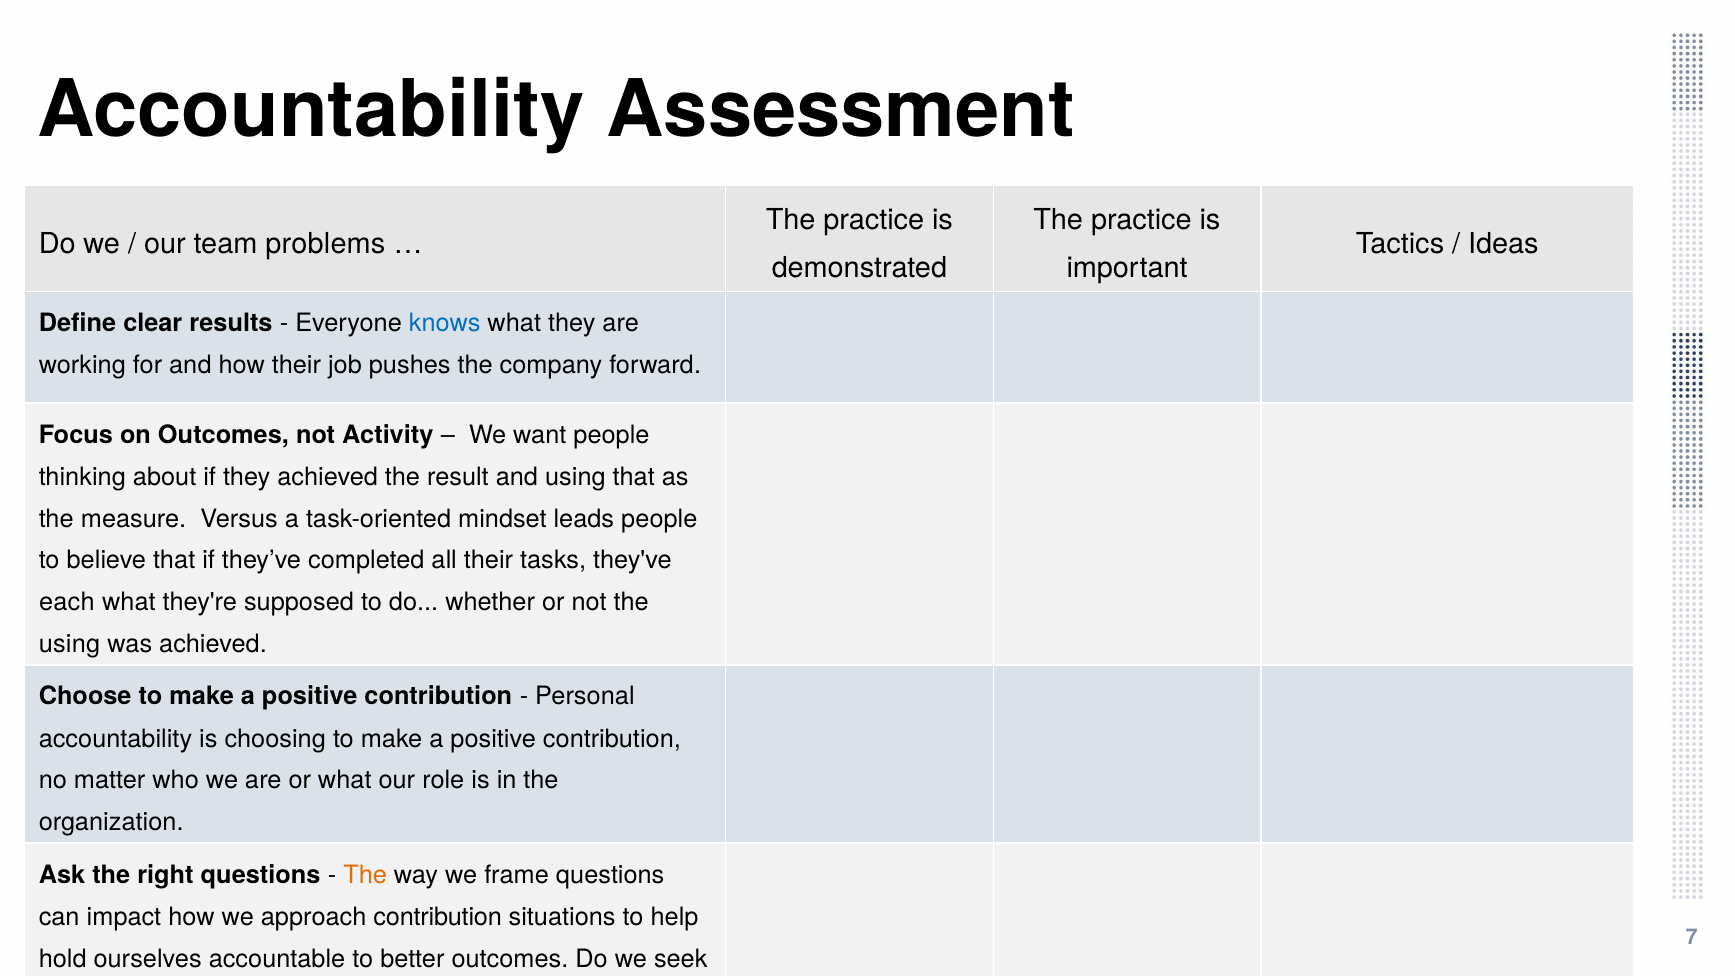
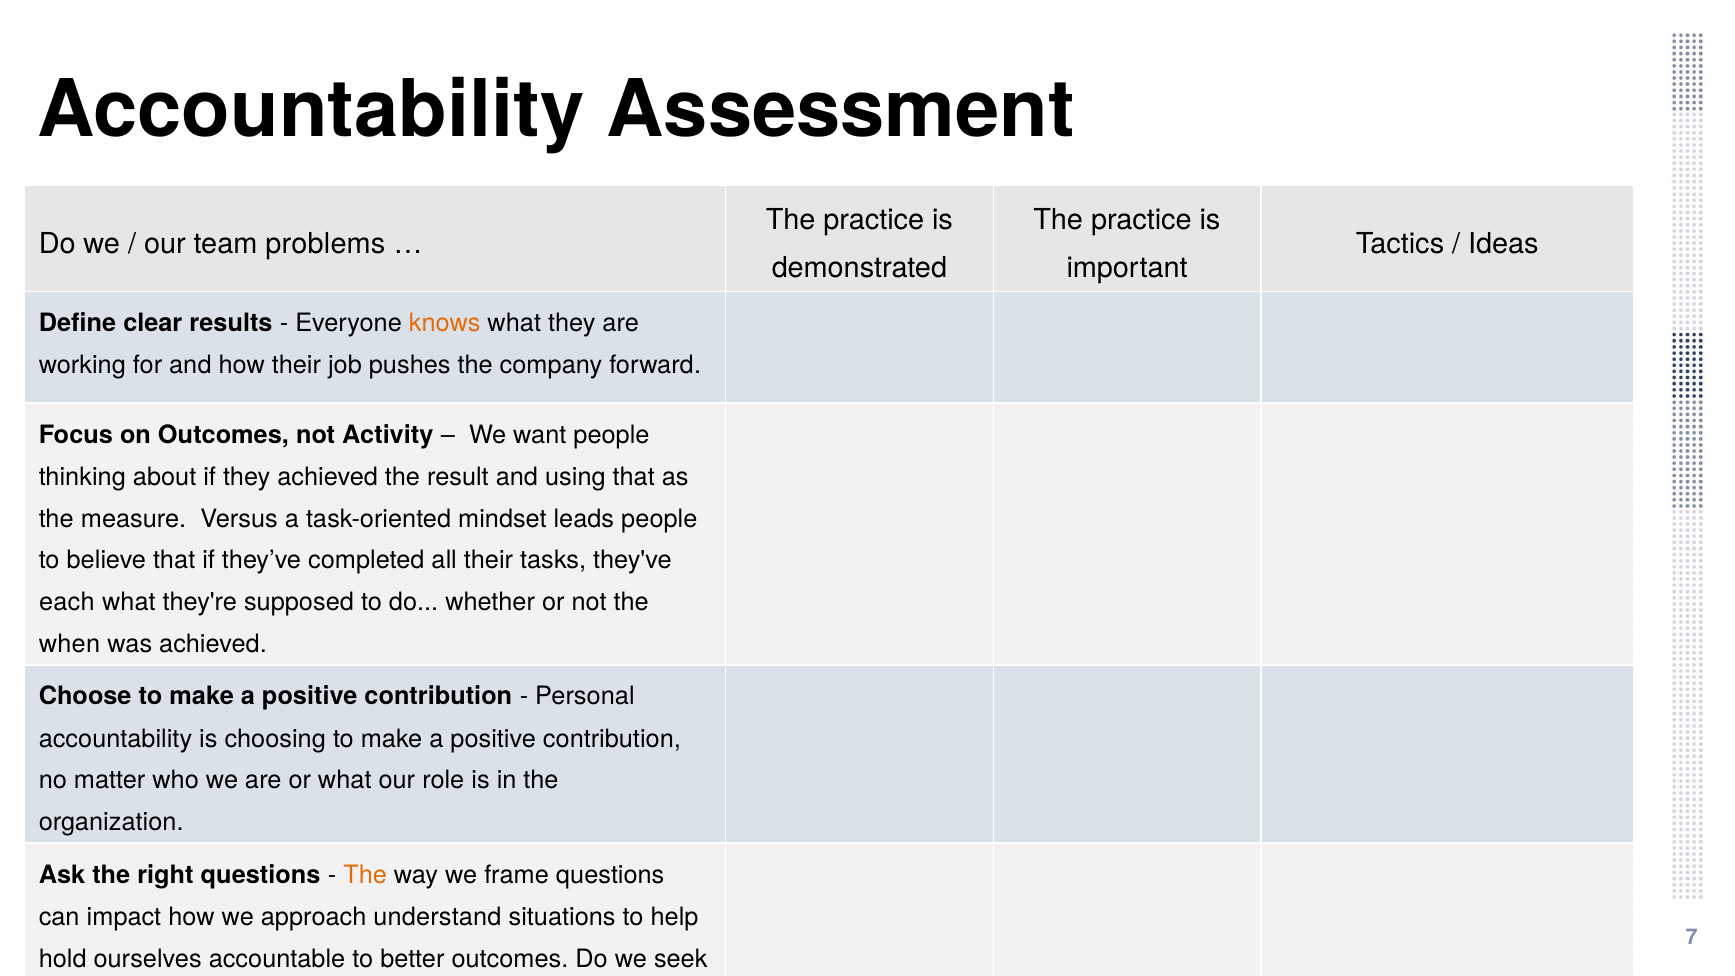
knows colour: blue -> orange (445, 323)
using: using -> when (69, 644)
approach contribution: contribution -> understand (437, 917)
